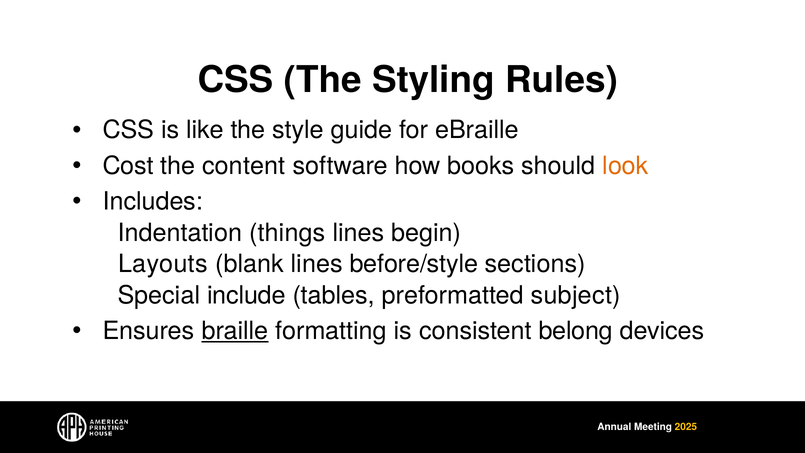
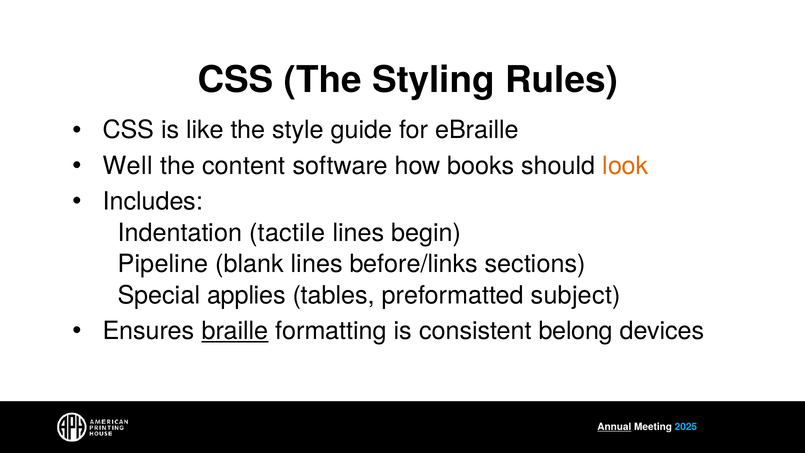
Cost: Cost -> Well (128, 166)
things: things -> tactile (287, 233)
Layouts: Layouts -> Pipeline (163, 264)
before/style: before/style -> before/links (414, 264)
include: include -> applies (246, 295)
Annual underline: none -> present (614, 427)
2025 colour: yellow -> light blue (686, 427)
